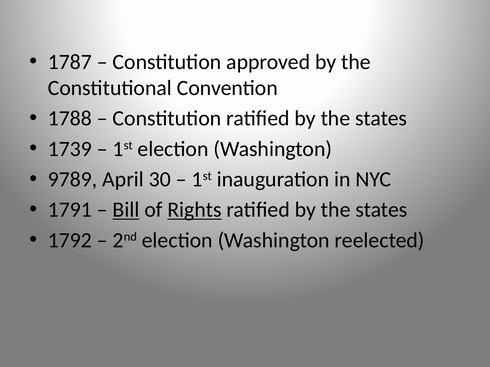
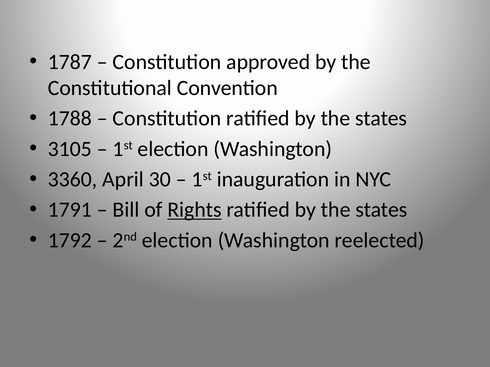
1739: 1739 -> 3105 (70, 149)
9789: 9789 -> 3360 (73, 180)
Bill underline: present -> none (126, 210)
